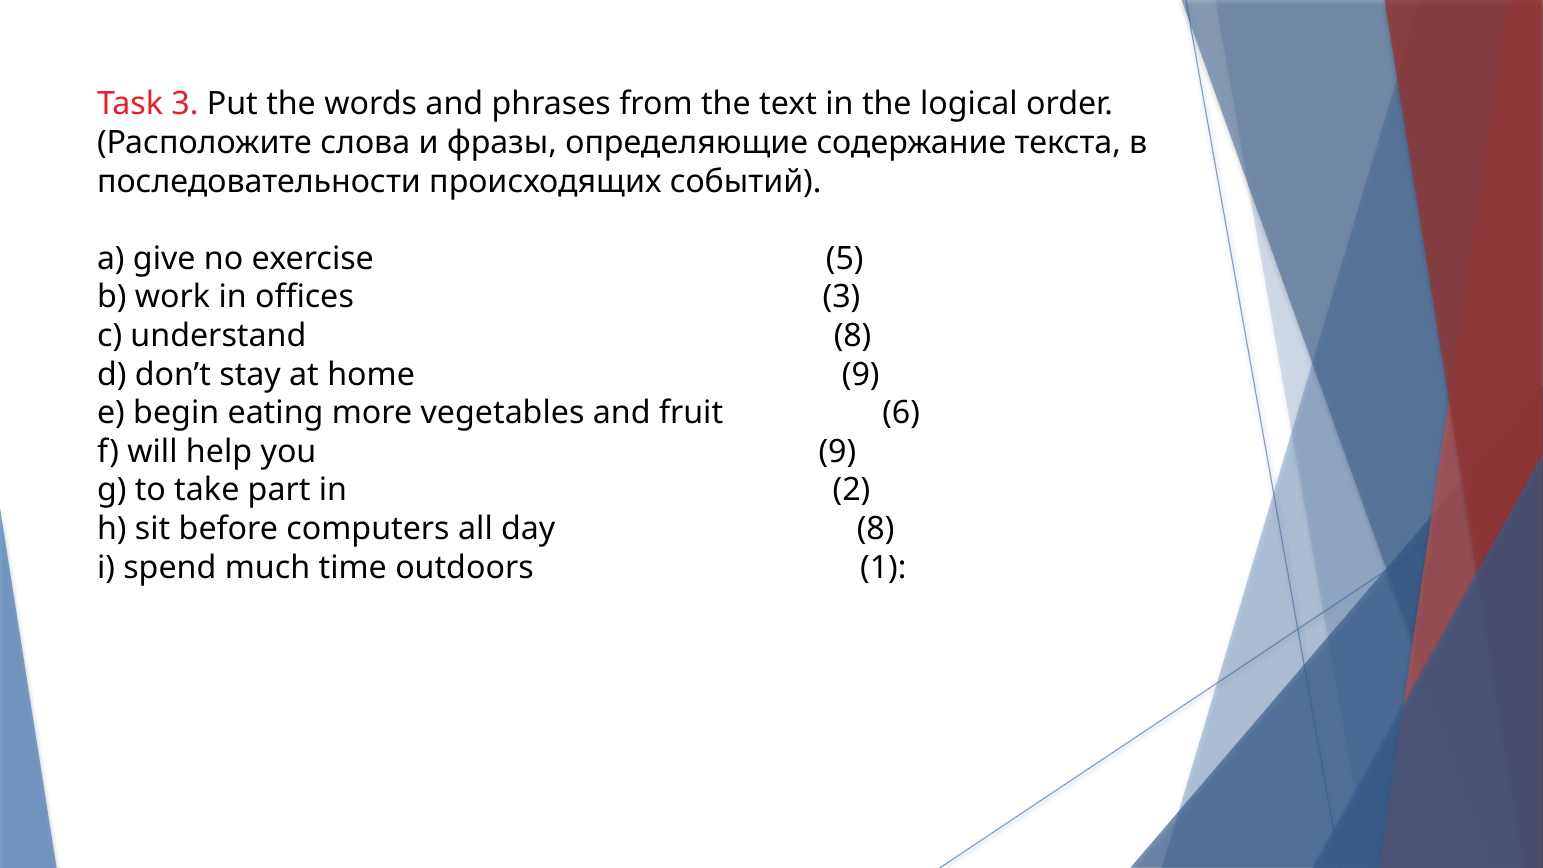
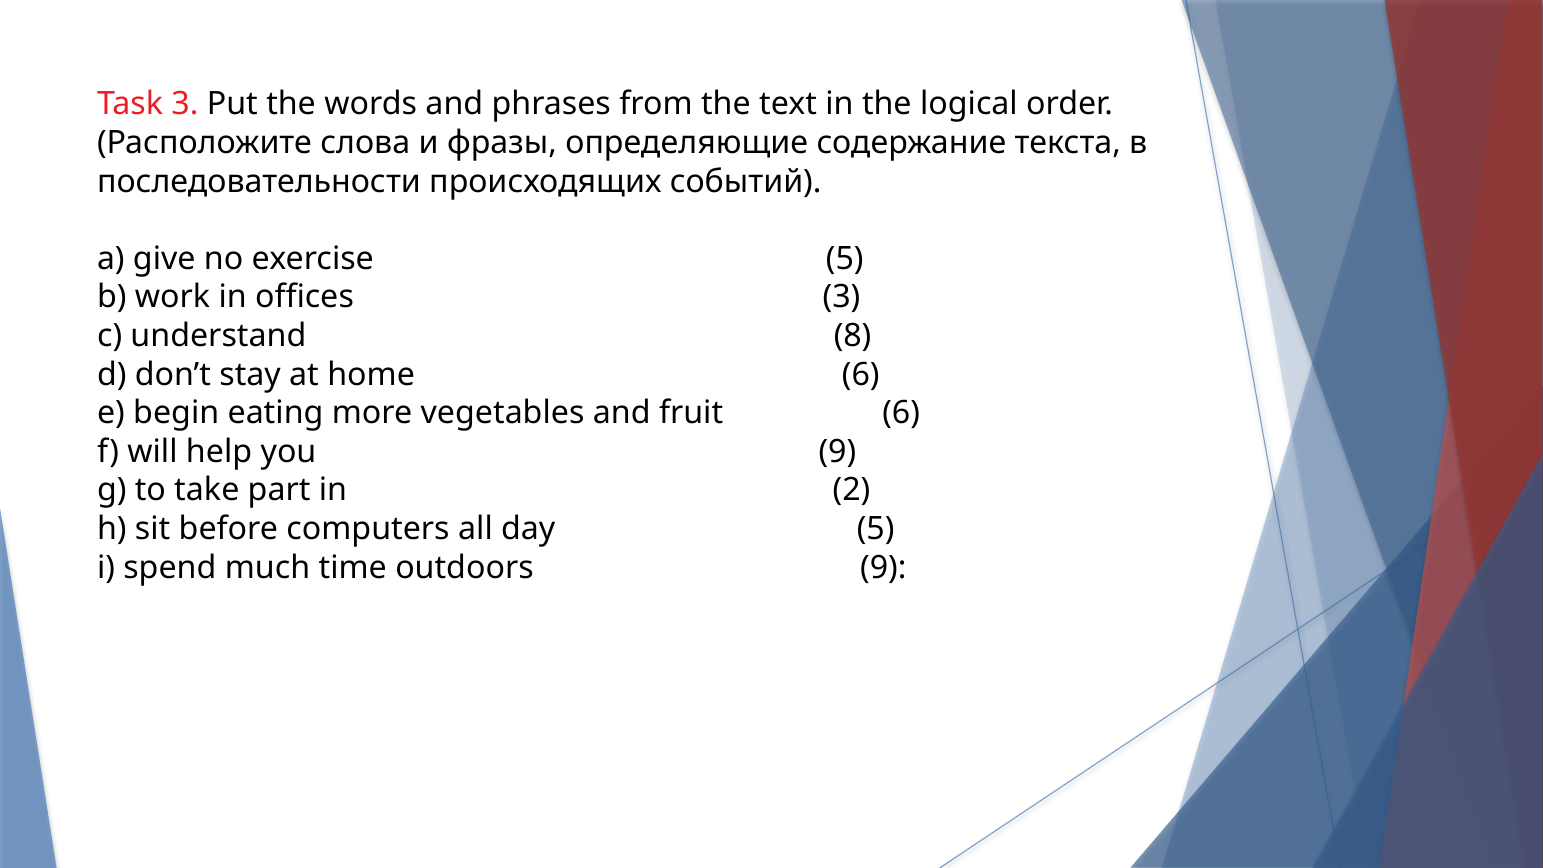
home 9: 9 -> 6 (861, 374)
day 8: 8 -> 5 (876, 529)
outdoors 1: 1 -> 9 (883, 567)
